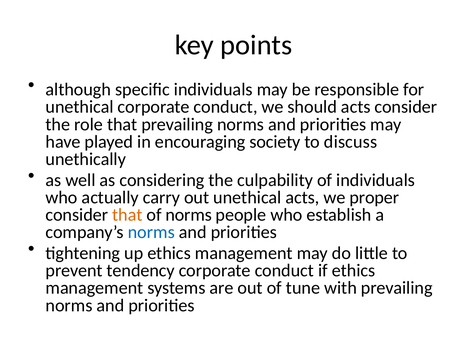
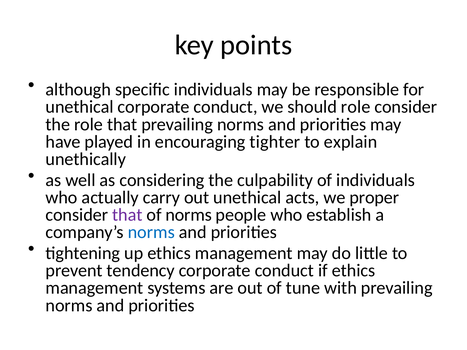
should acts: acts -> role (356, 107)
society: society -> tighter (275, 142)
discuss: discuss -> explain (351, 142)
that colour: orange -> purple (127, 215)
